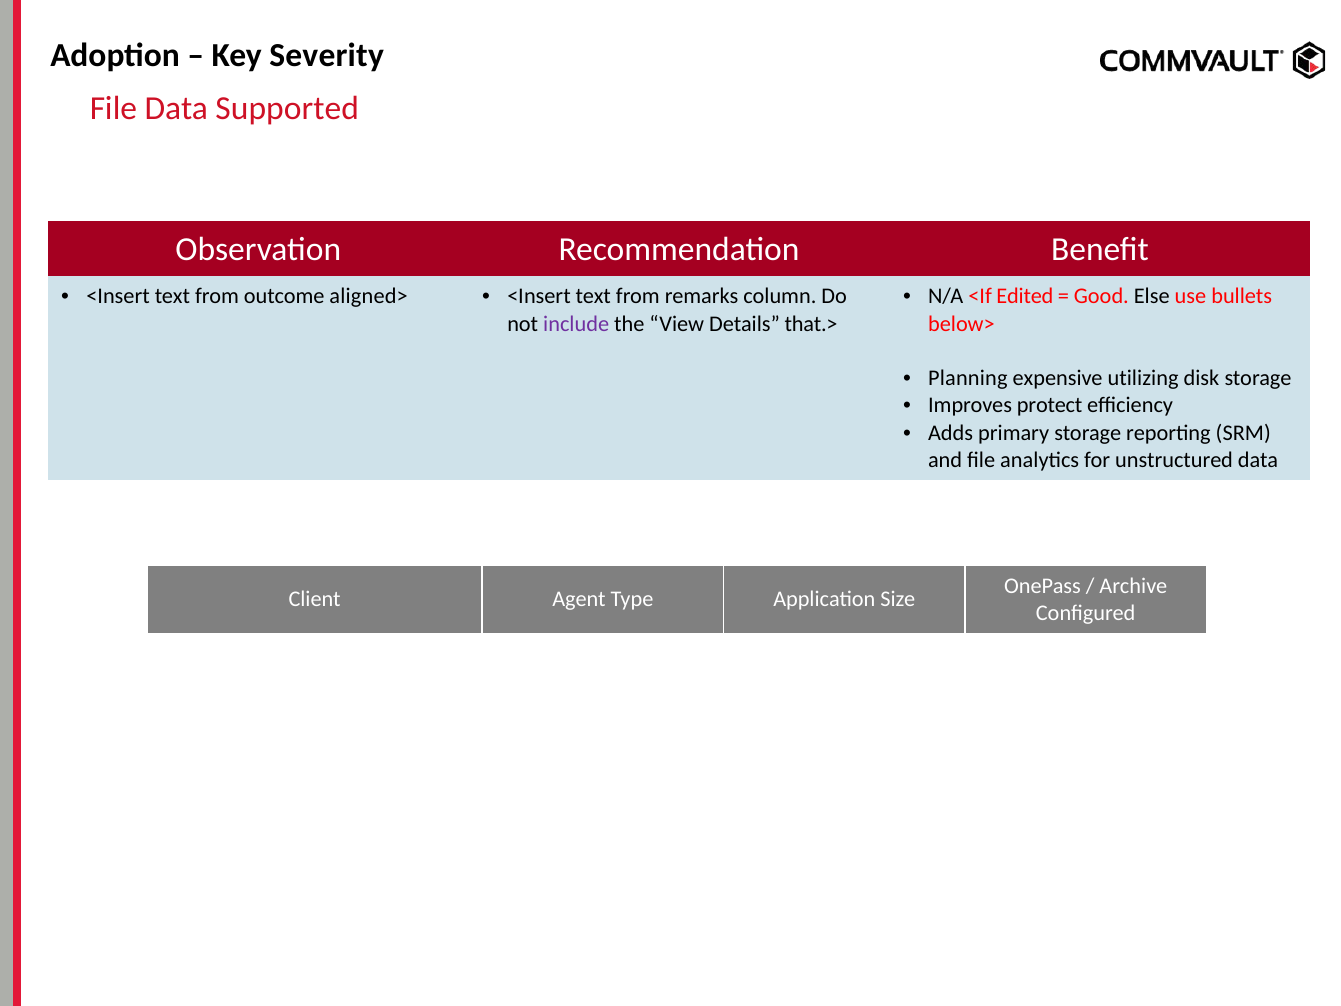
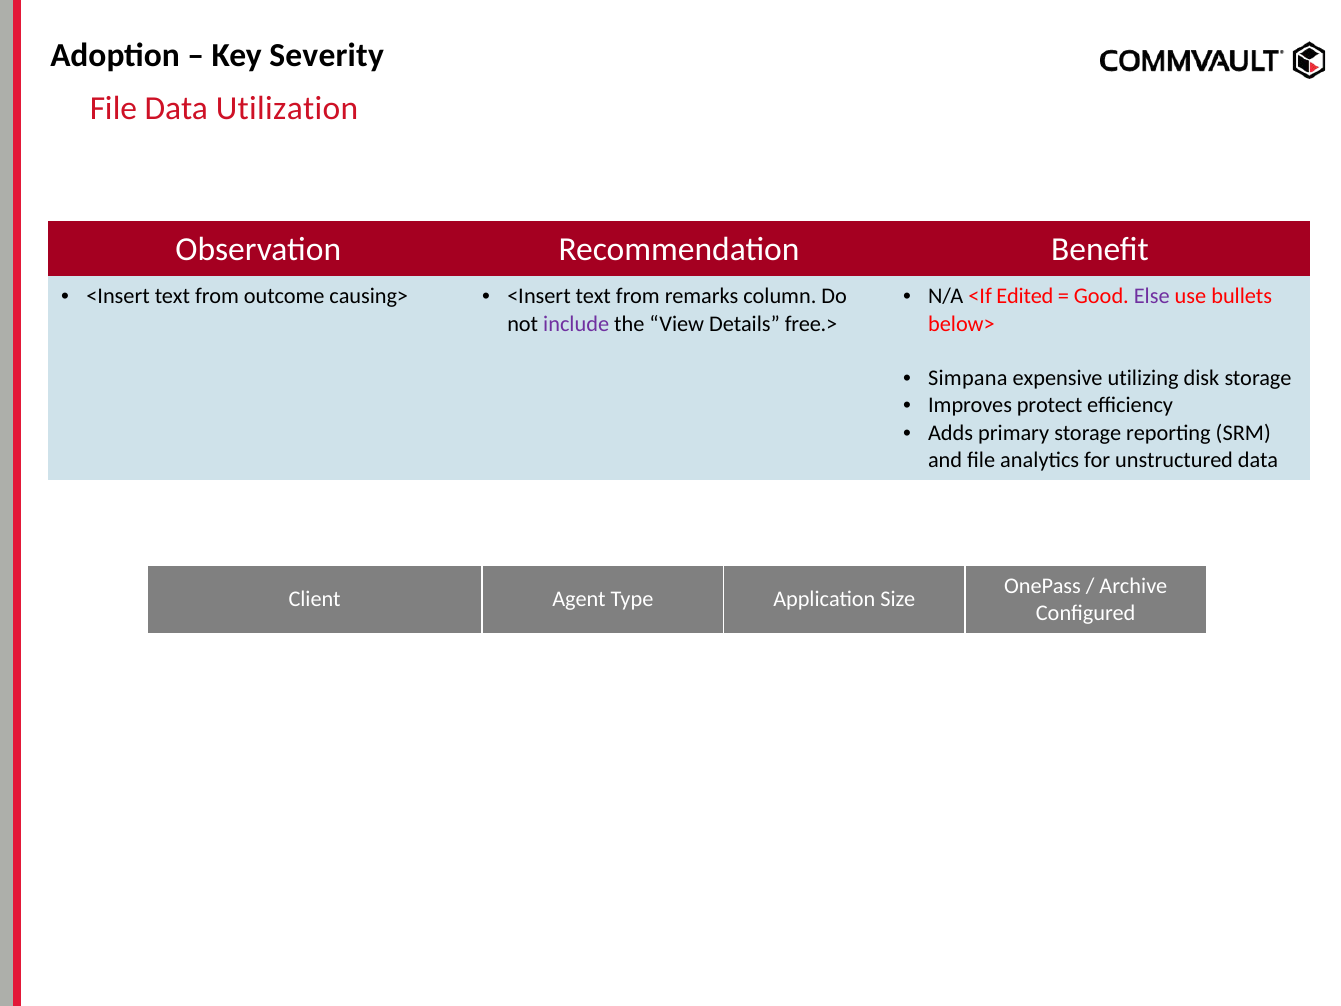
Supported: Supported -> Utilization (287, 108)
aligned>: aligned> -> causing> (369, 296)
Else colour: black -> purple (1152, 296)
that.>: that.> -> free.> (811, 324)
Planning: Planning -> Simpana (968, 378)
